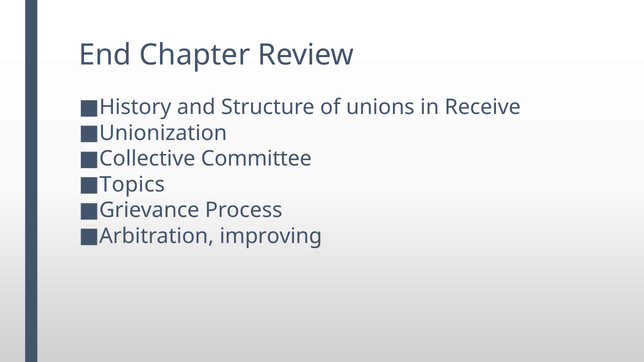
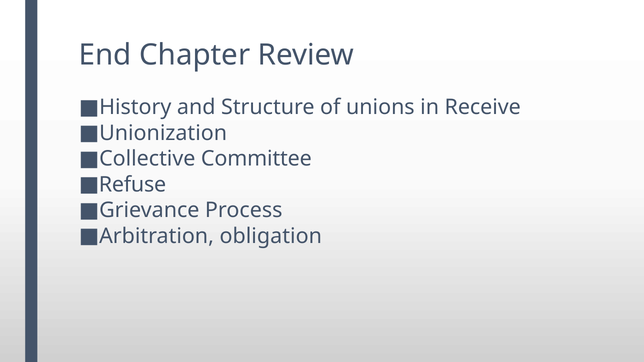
Topics: Topics -> Refuse (132, 185)
improving: improving -> obligation (271, 236)
